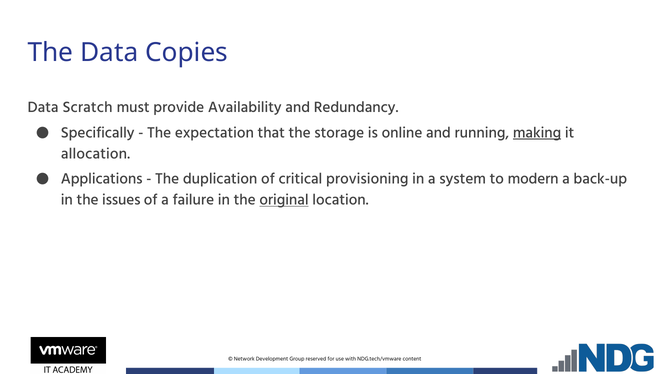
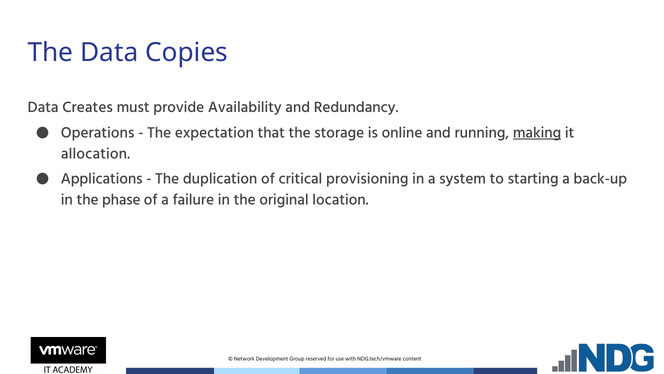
Scratch: Scratch -> Creates (88, 107)
Specifically: Specifically -> Operations (98, 132)
modern: modern -> starting (533, 178)
issues: issues -> phase (121, 199)
original underline: present -> none (284, 199)
